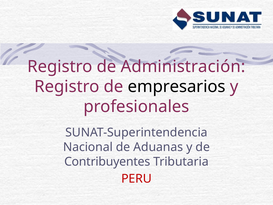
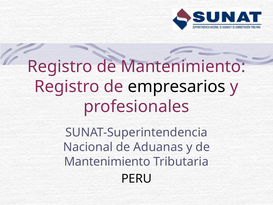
Registro de Administración: Administración -> Mantenimiento (183, 66)
Contribuyentes: Contribuyentes -> Mantenimiento (107, 161)
PERU colour: red -> black (136, 178)
